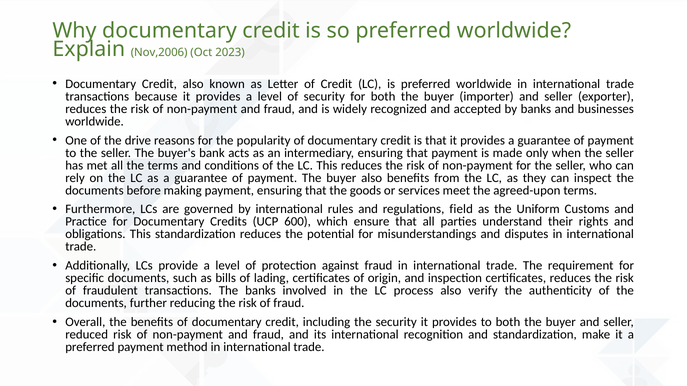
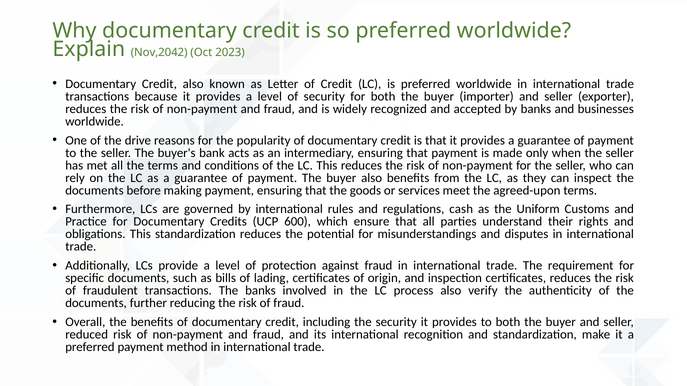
Nov,2006: Nov,2006 -> Nov,2042 (159, 53)
field: field -> cash (461, 209)
